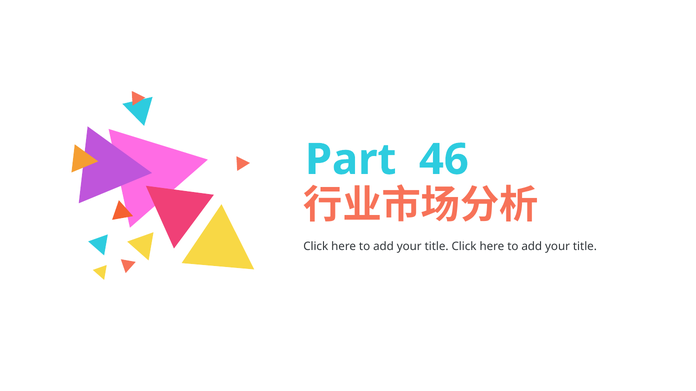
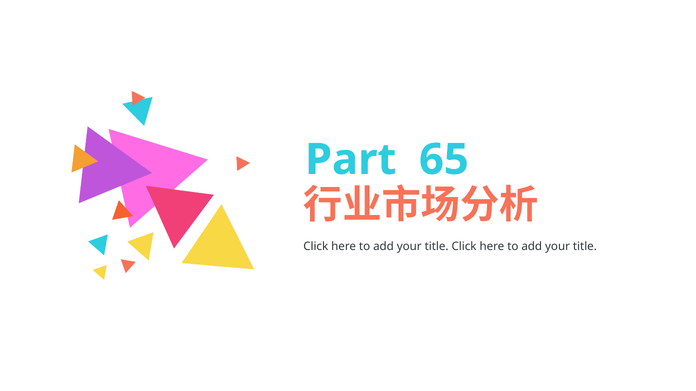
46: 46 -> 65 (444, 160)
